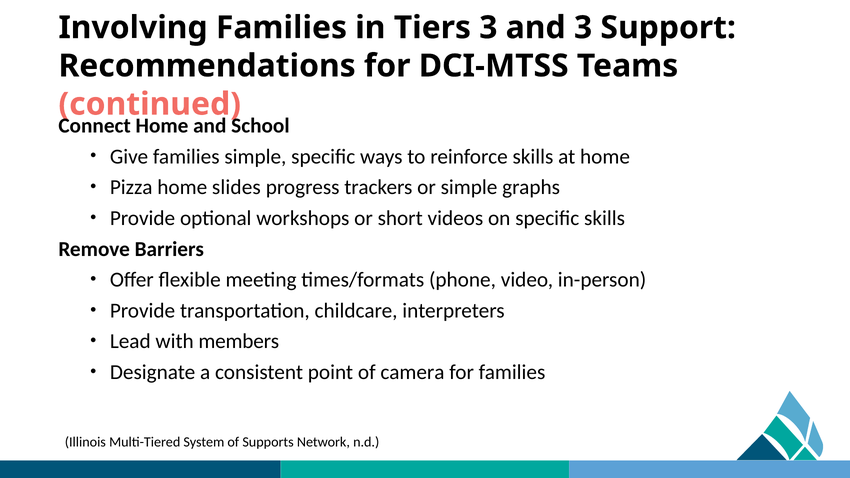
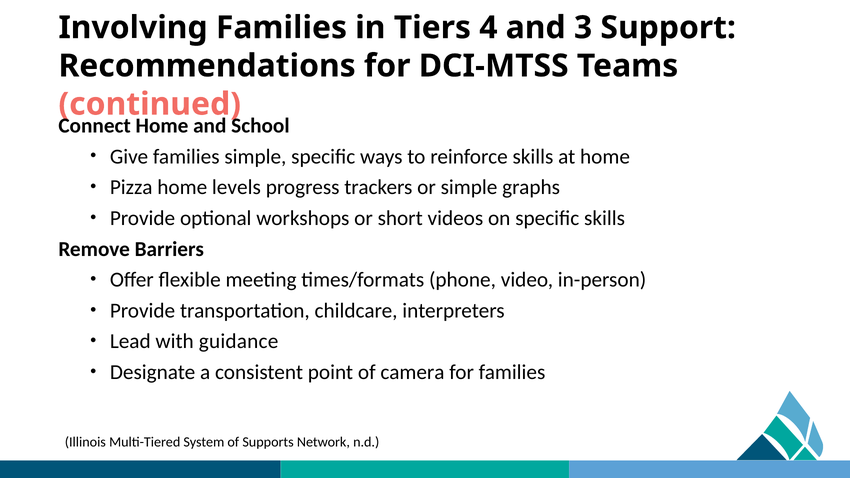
Tiers 3: 3 -> 4 (488, 28)
slides: slides -> levels (236, 187)
members: members -> guidance (239, 342)
